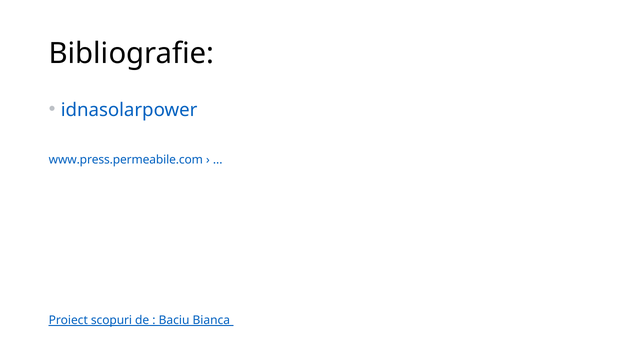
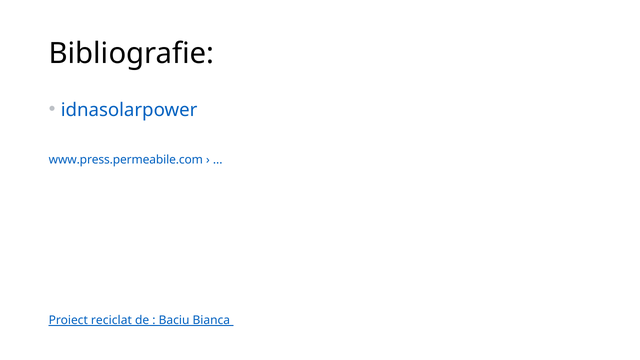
scopuri: scopuri -> reciclat (111, 320)
